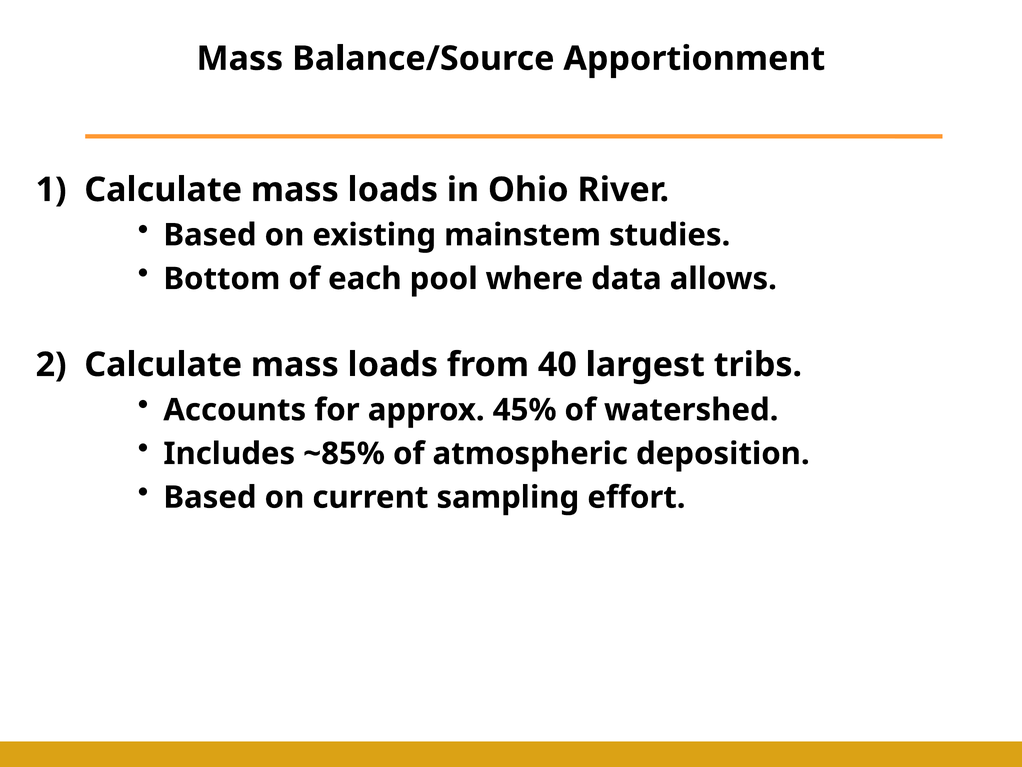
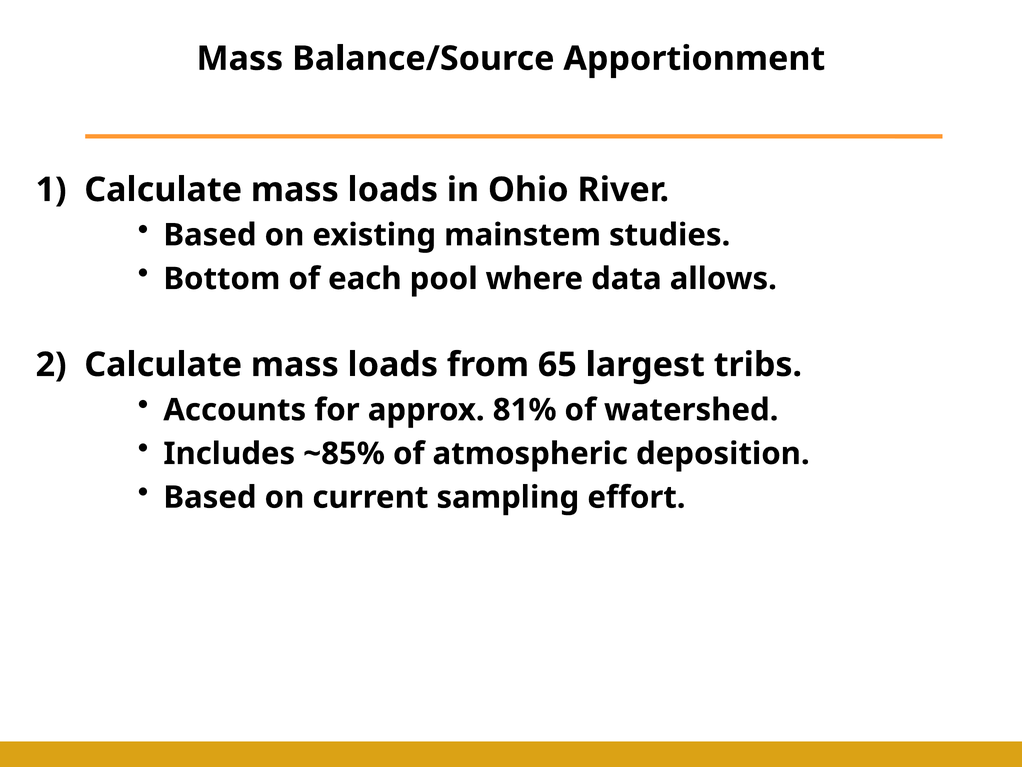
40: 40 -> 65 (557, 365)
45%: 45% -> 81% (525, 410)
